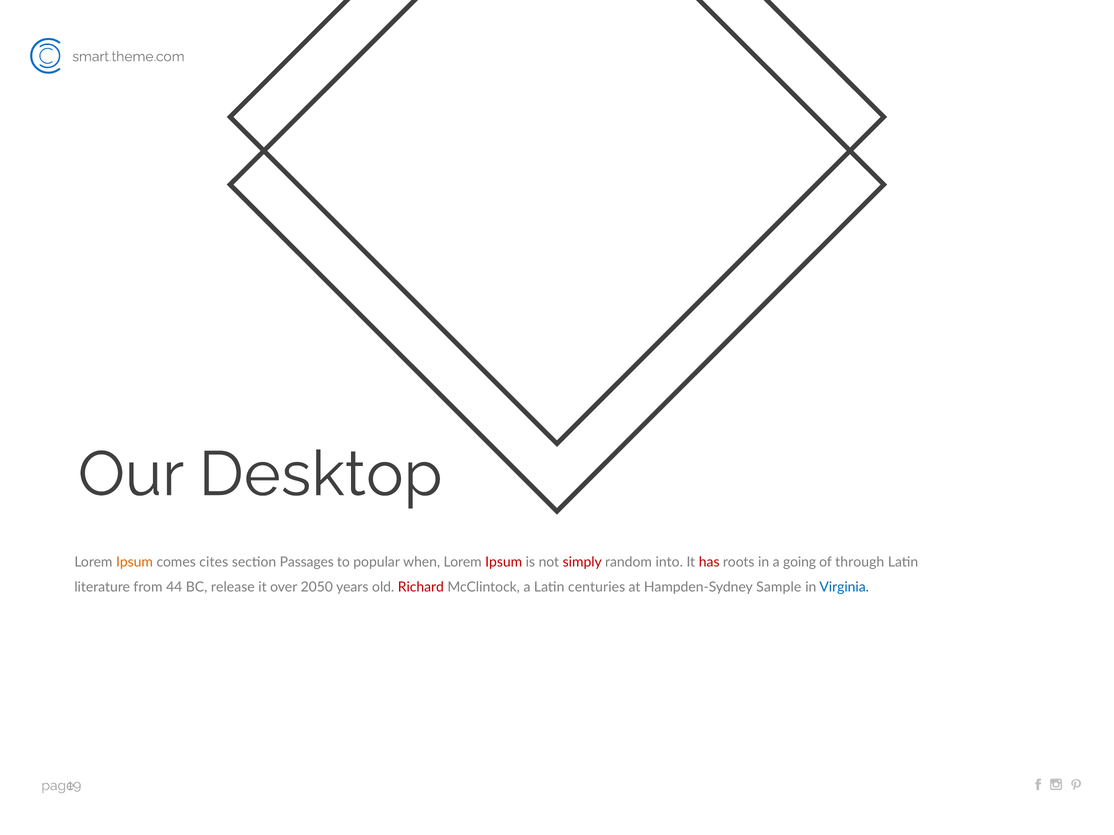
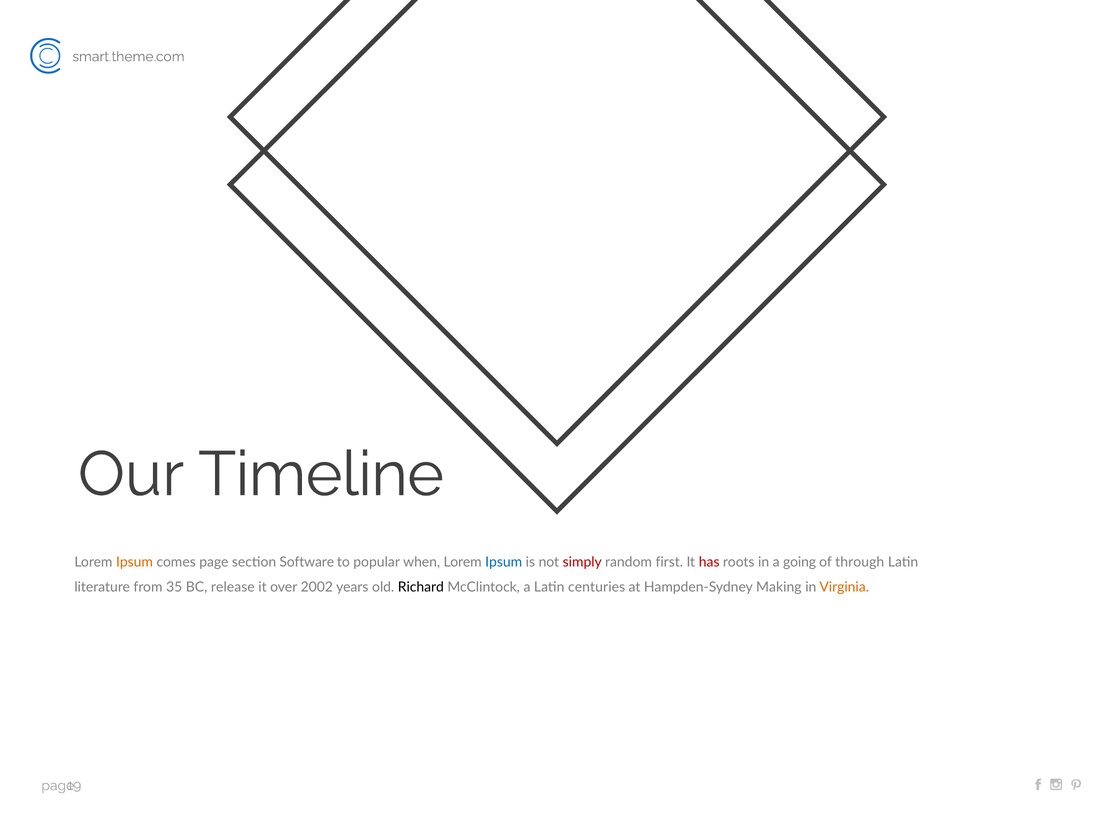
Desktop: Desktop -> Timeline (321, 475)
cites: cites -> page (214, 563)
Passages: Passages -> Software (307, 563)
Ipsum colour: red -> blue (504, 563)
into: into -> first (669, 563)
44: 44 -> 35 (174, 588)
2050: 2050 -> 2002 (317, 588)
Richard colour: red -> black (421, 588)
Sample: Sample -> Making (779, 588)
Virginia colour: blue -> orange (844, 588)
